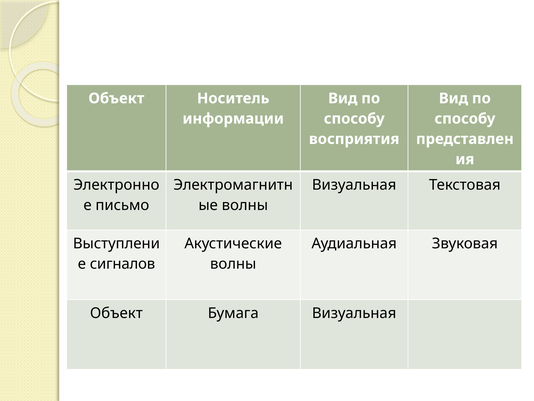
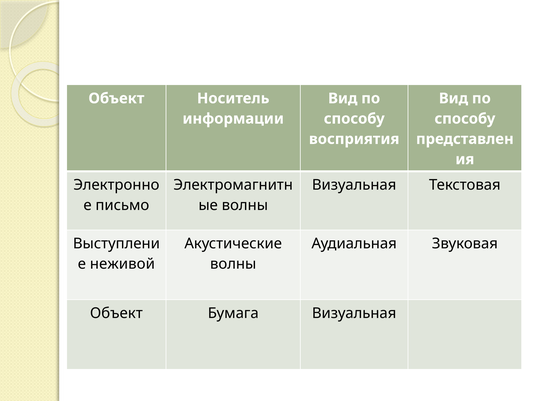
сигналов: сигналов -> неживой (122, 264)
